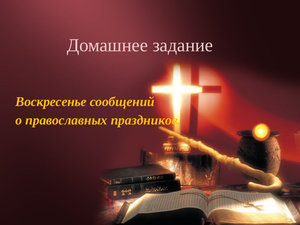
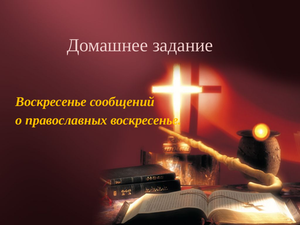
православных праздников: праздников -> воскресенье (146, 120)
